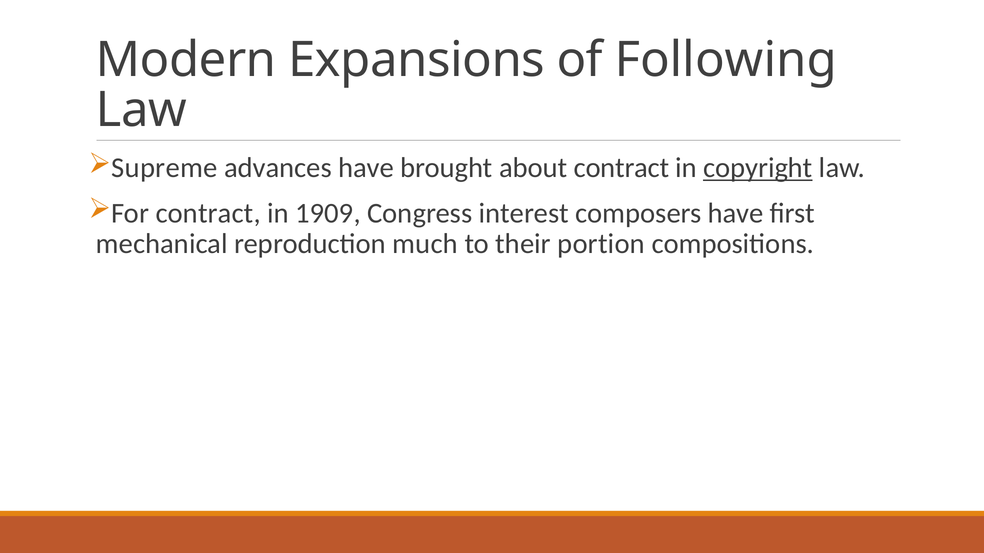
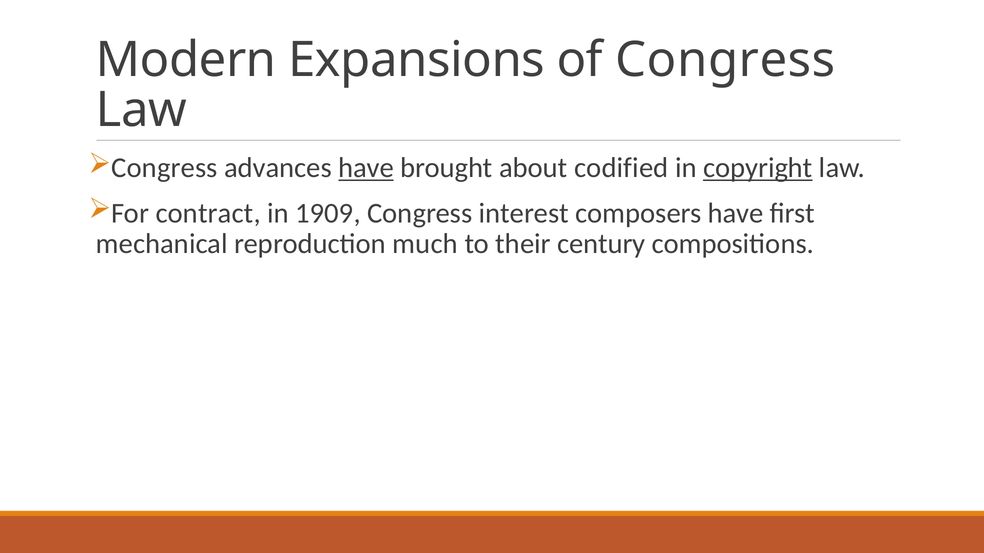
of Following: Following -> Congress (725, 60)
Supreme: Supreme -> Congress (164, 168)
have underline: none -> present (366, 168)
about contract: contract -> codified (621, 168)
portion: portion -> century (601, 244)
